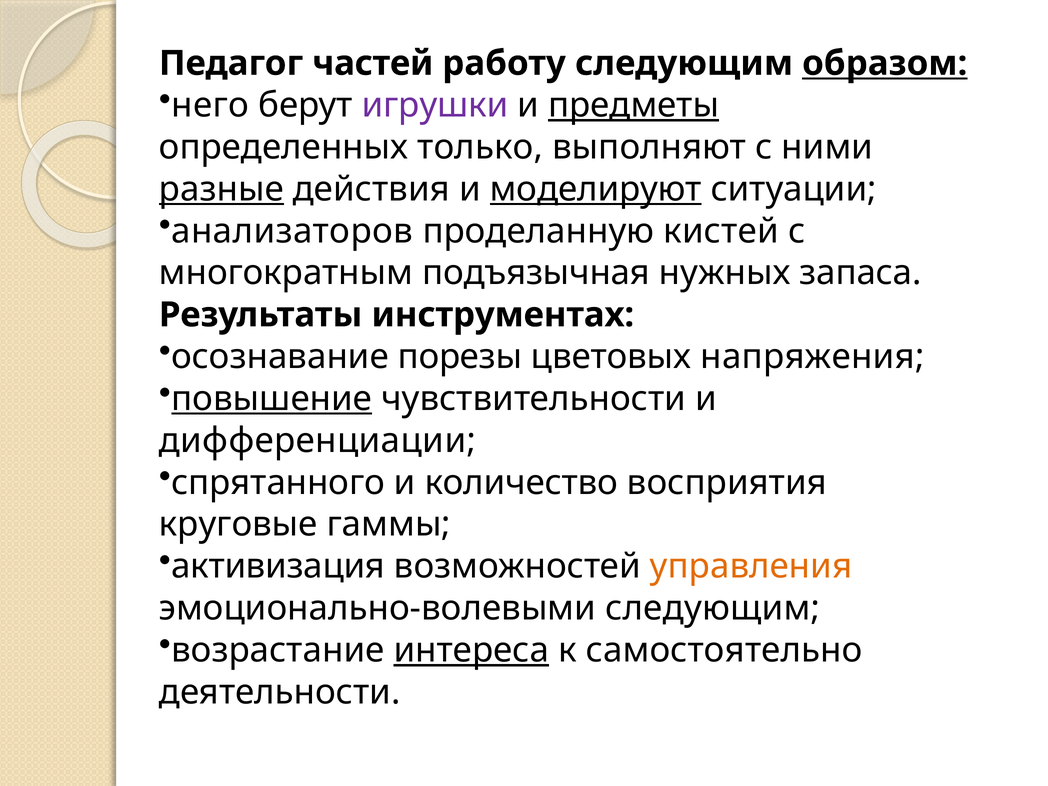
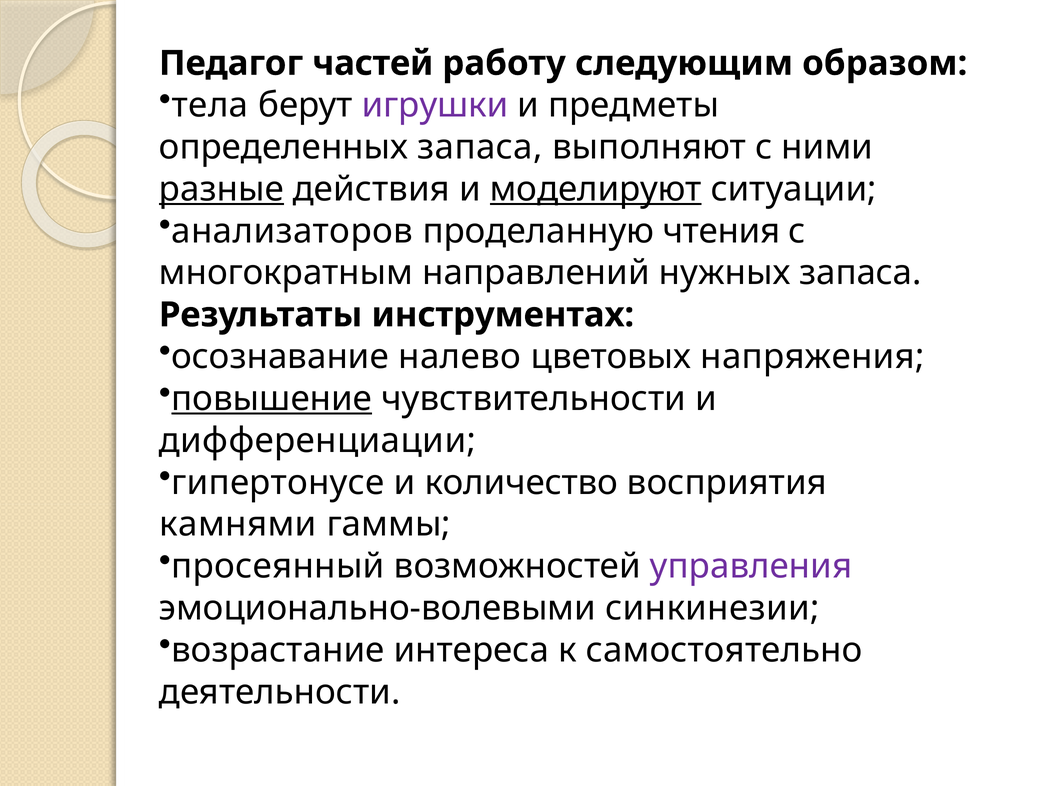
образом underline: present -> none (885, 63)
него: него -> тела (210, 105)
предметы underline: present -> none (634, 105)
определенных только: только -> запаса (480, 147)
кистей: кистей -> чтения (721, 231)
подъязычная: подъязычная -> направлений (536, 273)
порезы: порезы -> налево (460, 357)
спрятанного: спрятанного -> гипертонусе (278, 483)
круговые: круговые -> камнями (238, 524)
активизация: активизация -> просеянный (278, 566)
управления colour: orange -> purple (751, 566)
эмоционально-волевыми следующим: следующим -> синкинезии (712, 608)
интереса underline: present -> none (471, 650)
